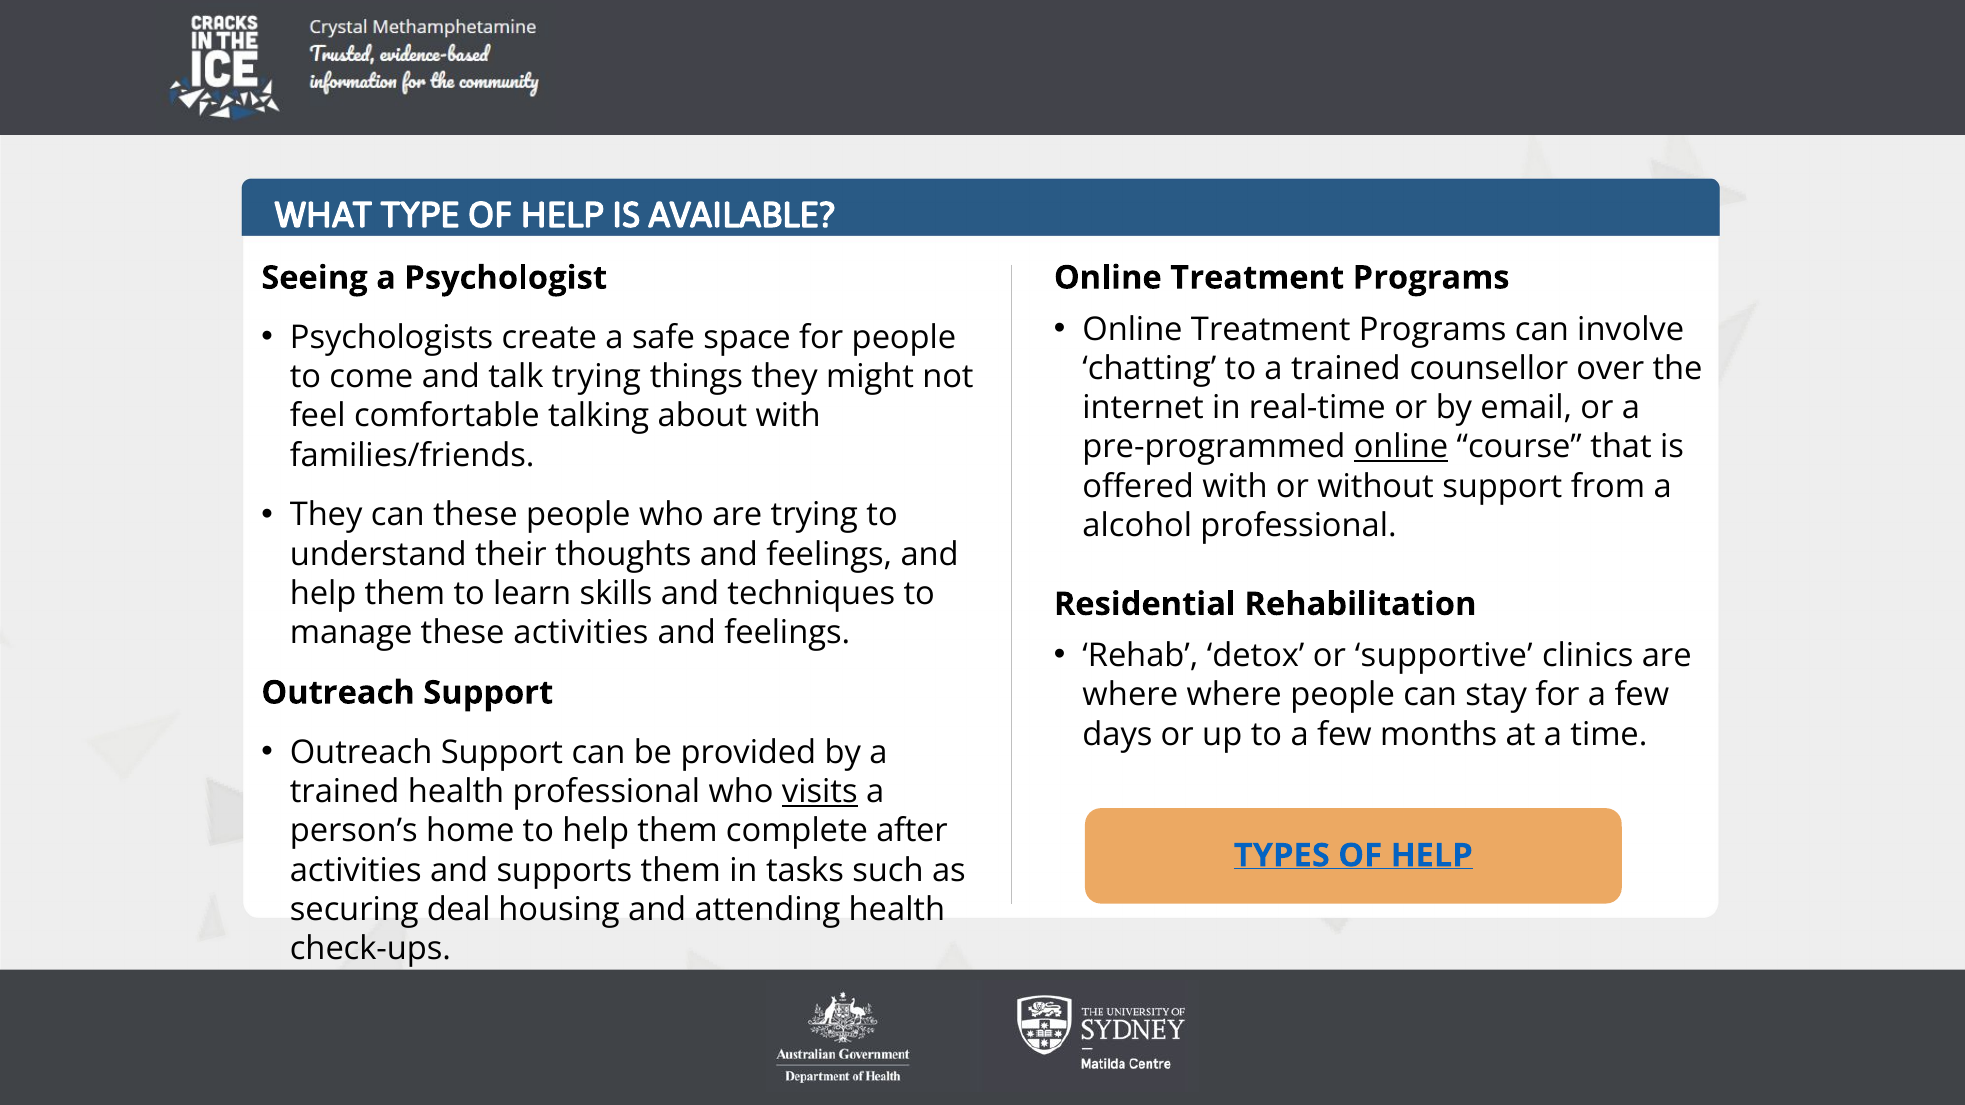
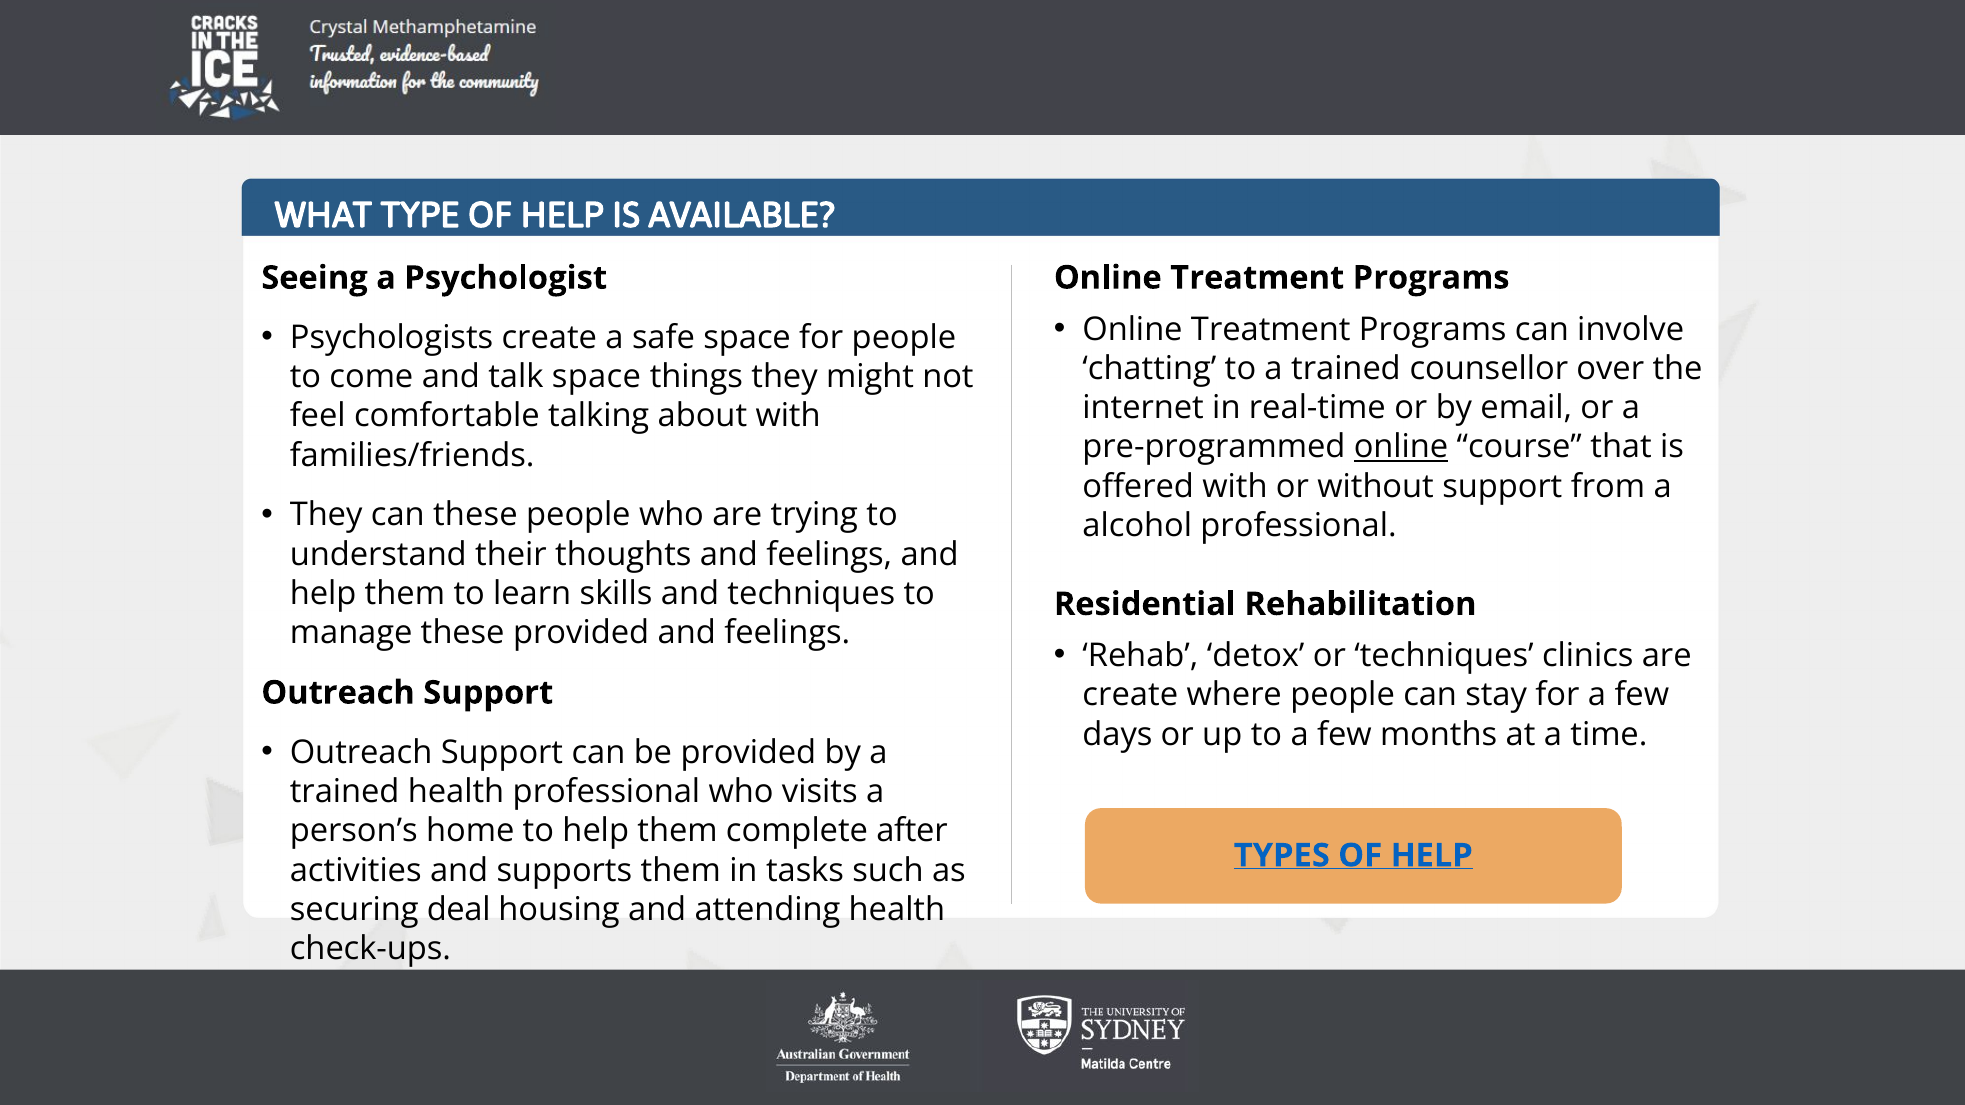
talk trying: trying -> space (596, 377)
these activities: activities -> provided (581, 633)
or supportive: supportive -> techniques (1444, 656)
where: where -> create (1130, 695)
visits underline: present -> none (820, 792)
